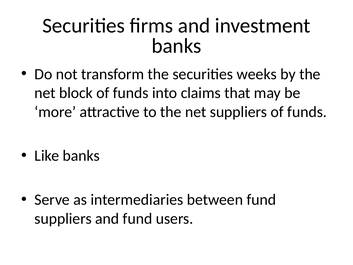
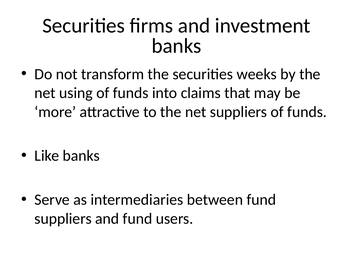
block: block -> using (76, 93)
